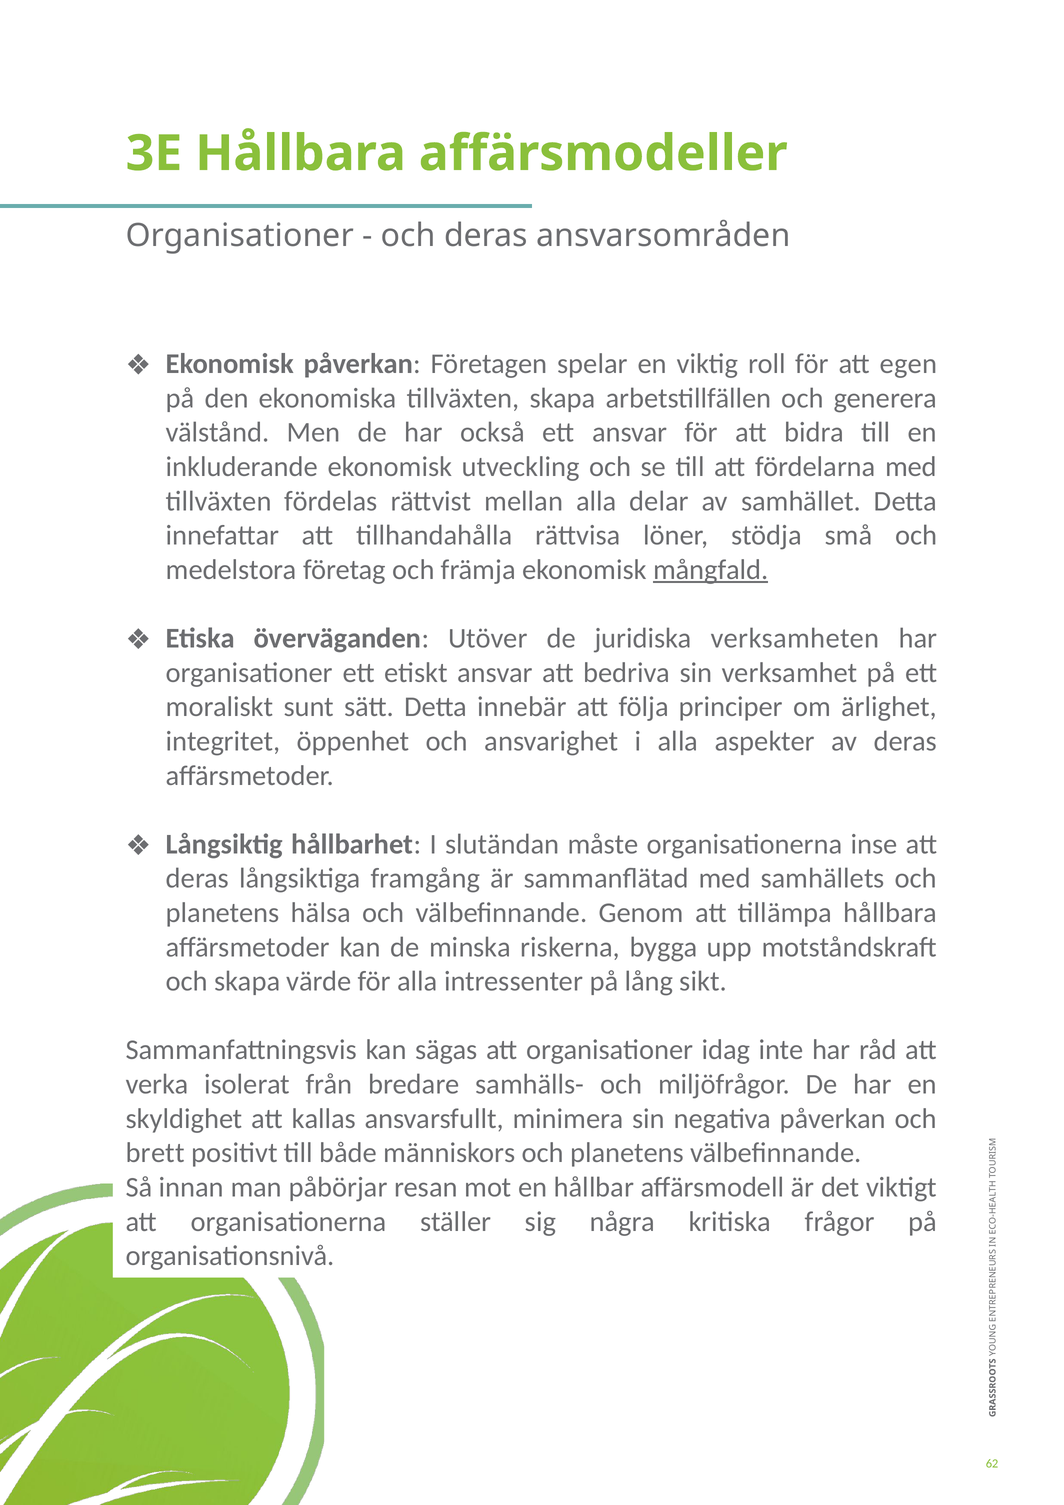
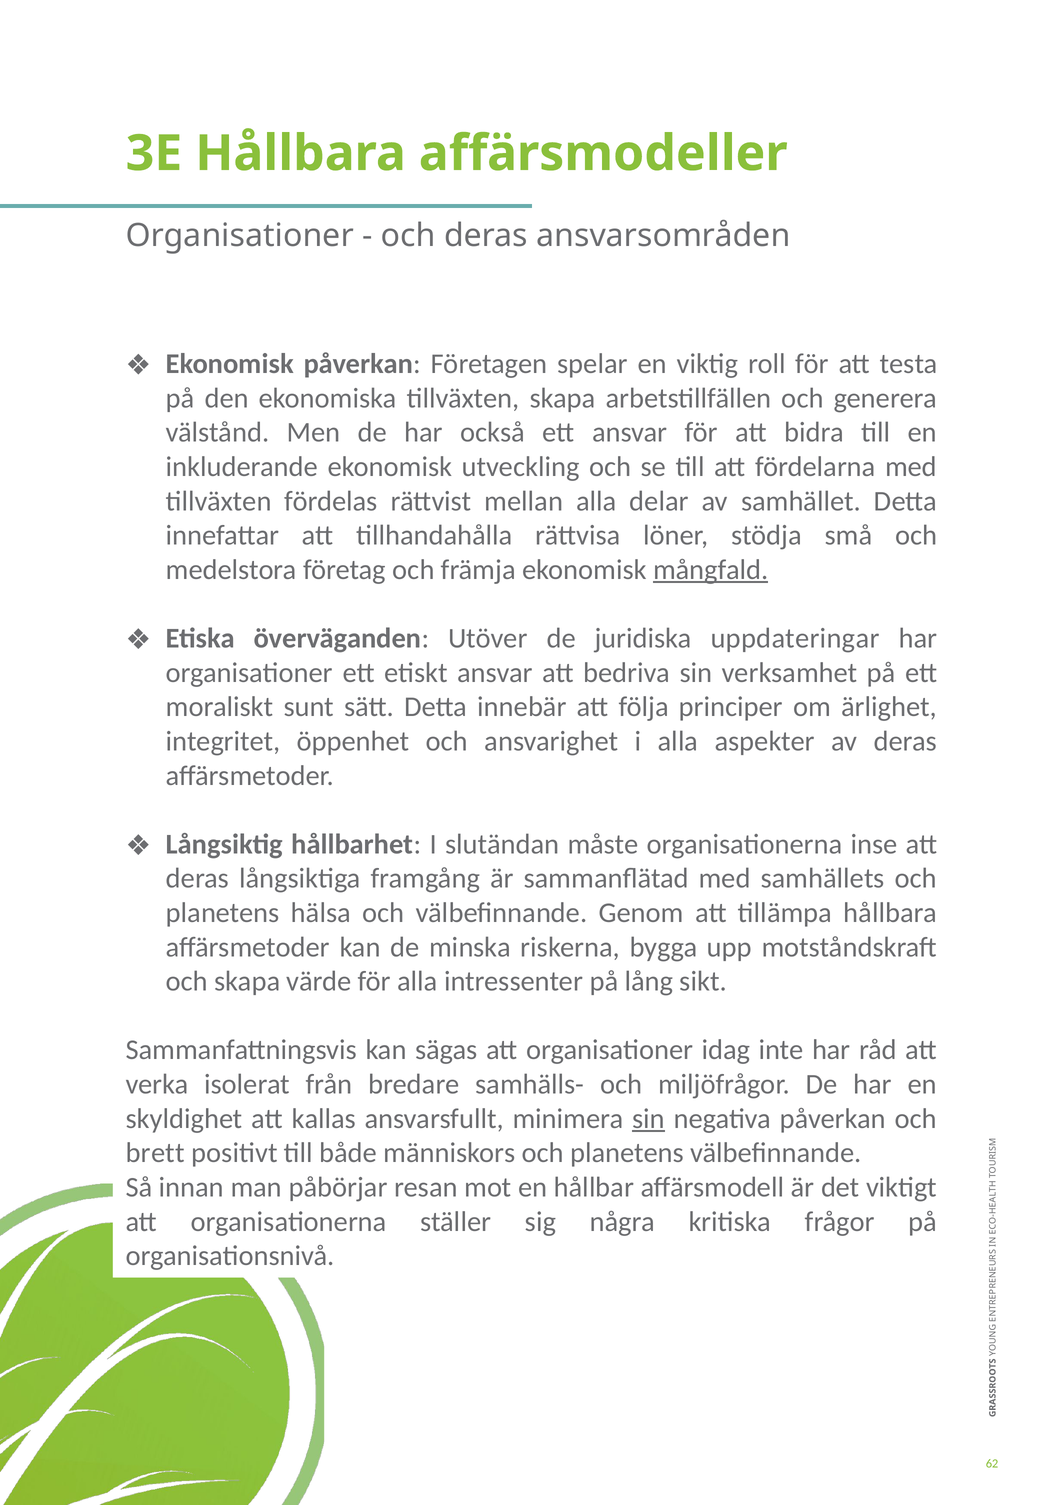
egen: egen -> testa (909, 364)
verksamheten: verksamheten -> uppdateringar (795, 638)
sin underline: none -> present (649, 1119)
